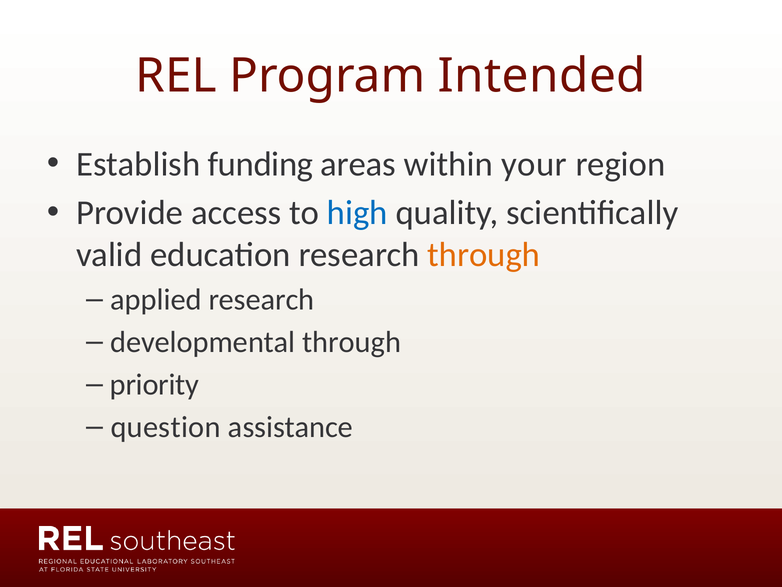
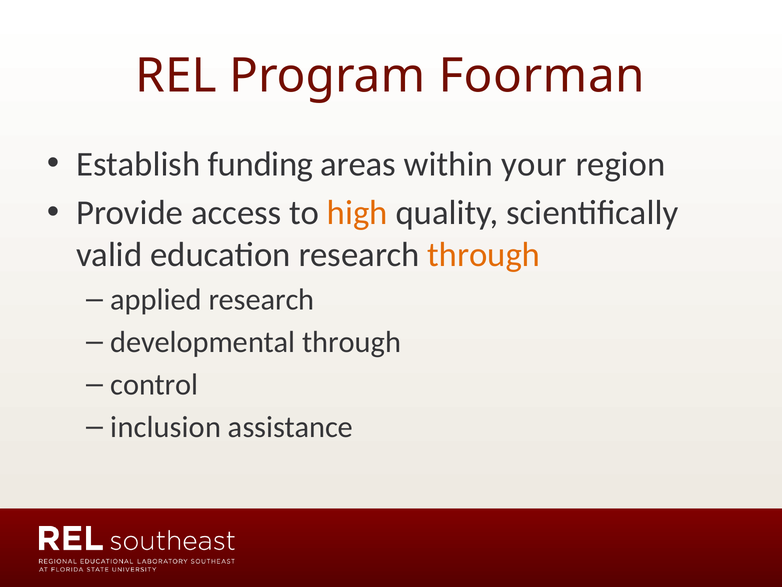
Intended: Intended -> Foorman (542, 76)
high colour: blue -> orange (357, 213)
priority: priority -> control (154, 384)
question: question -> inclusion (166, 427)
